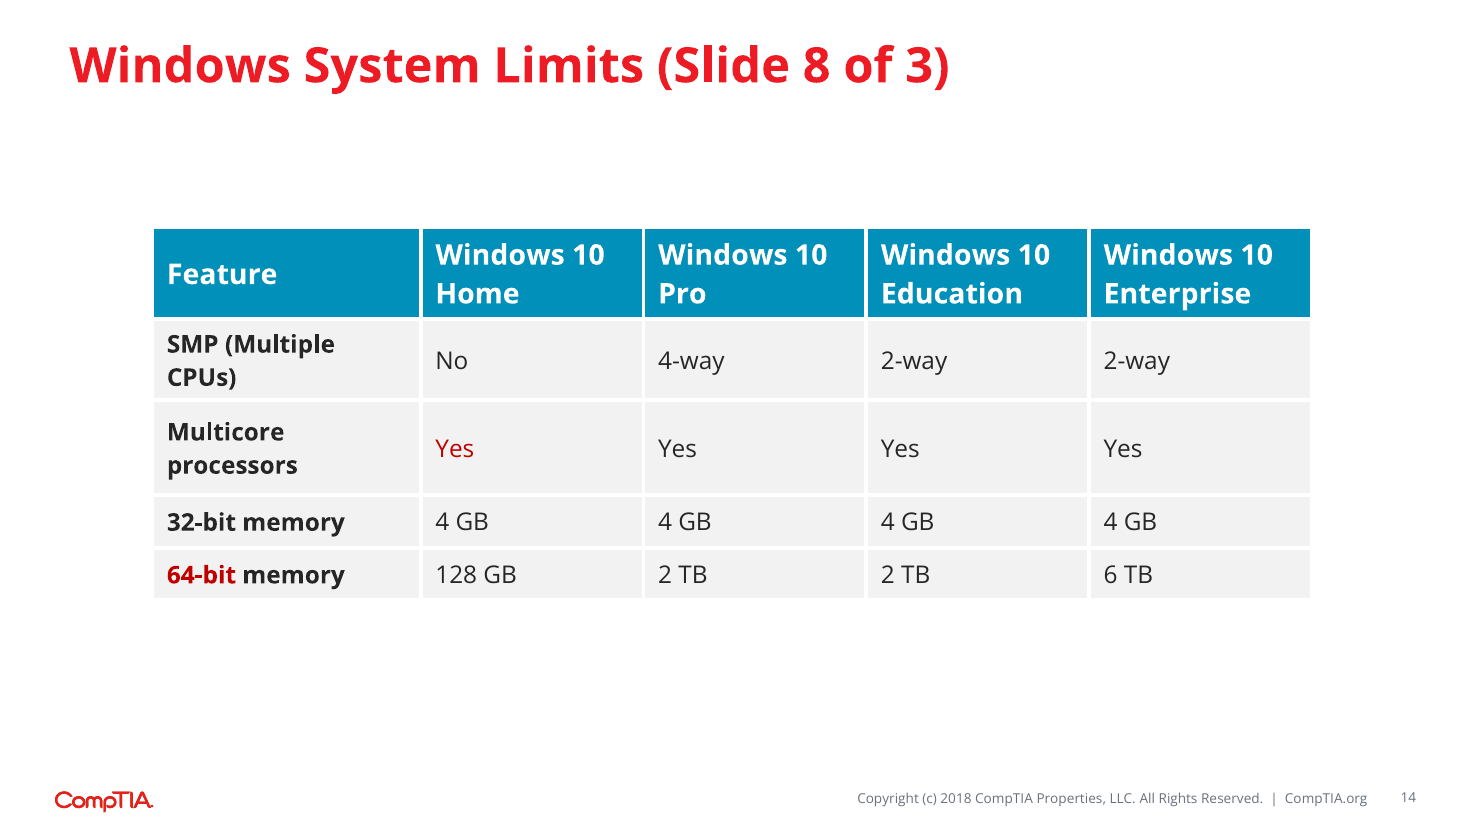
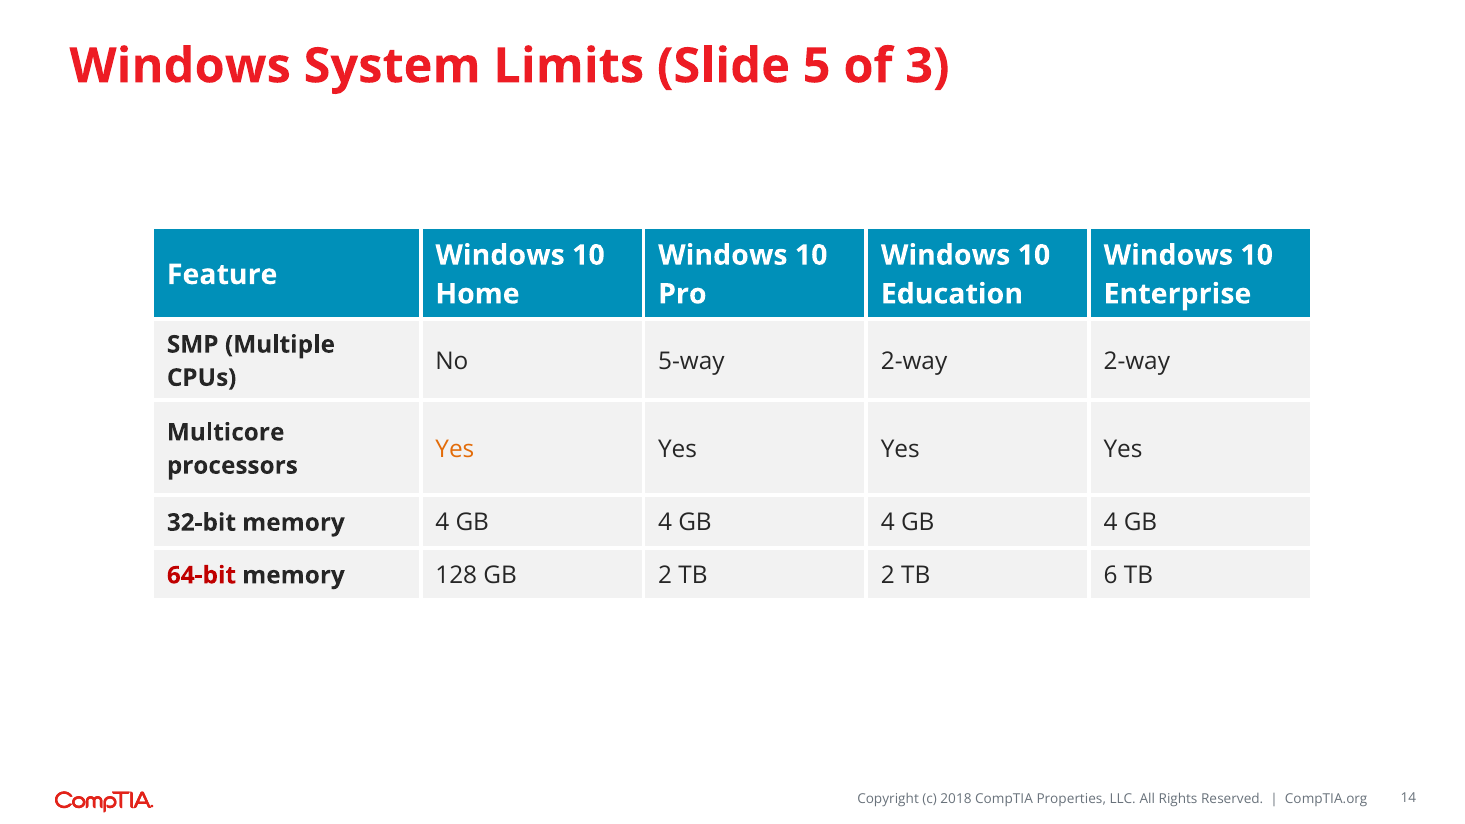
8: 8 -> 5 (817, 66)
4-way: 4-way -> 5-way (691, 361)
Yes colour: red -> orange (455, 449)
